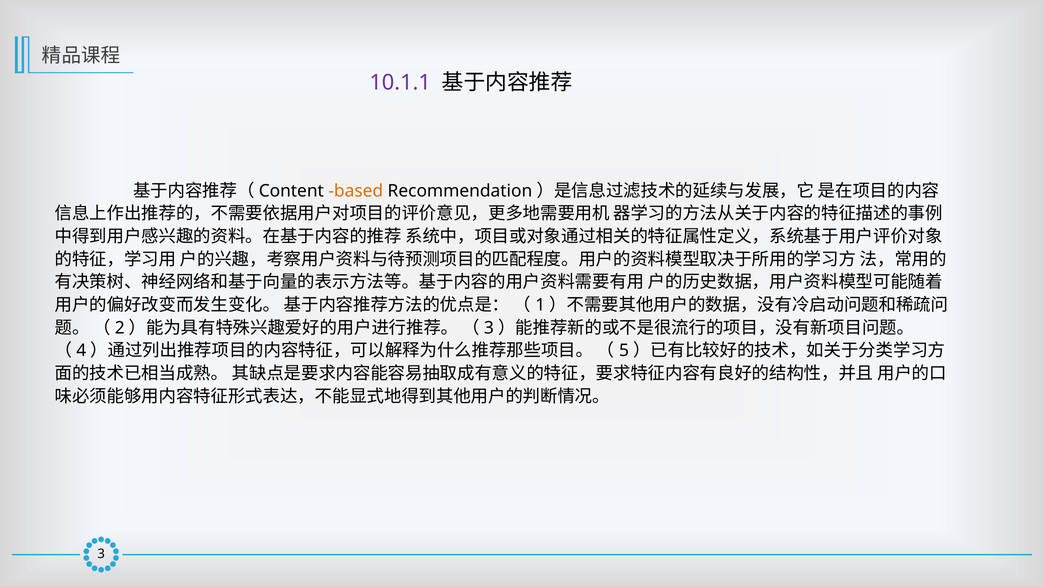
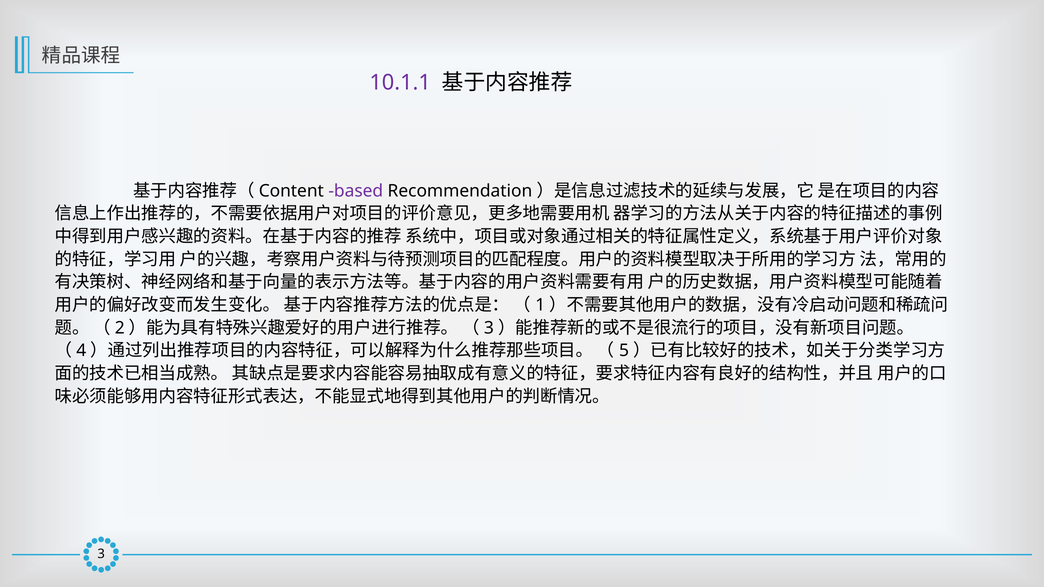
based colour: orange -> purple (356, 191)
